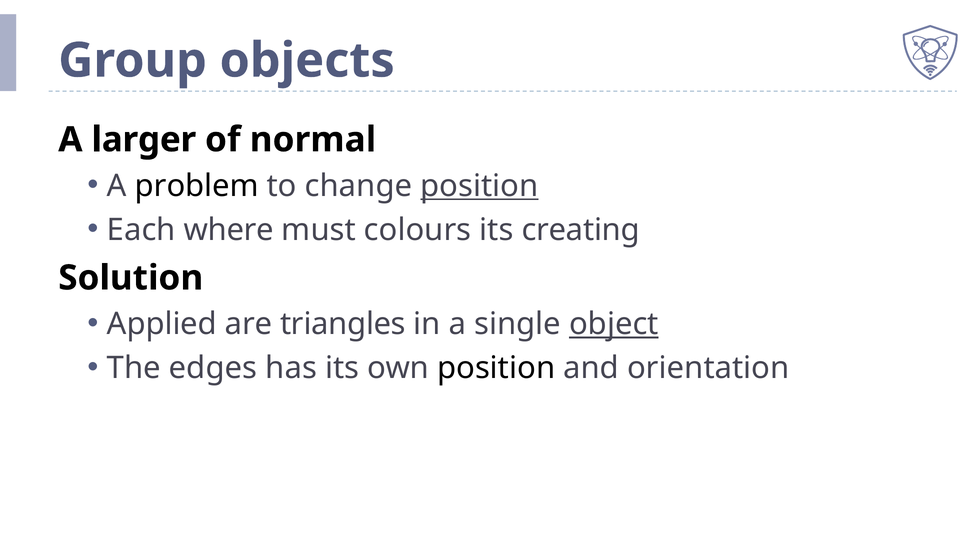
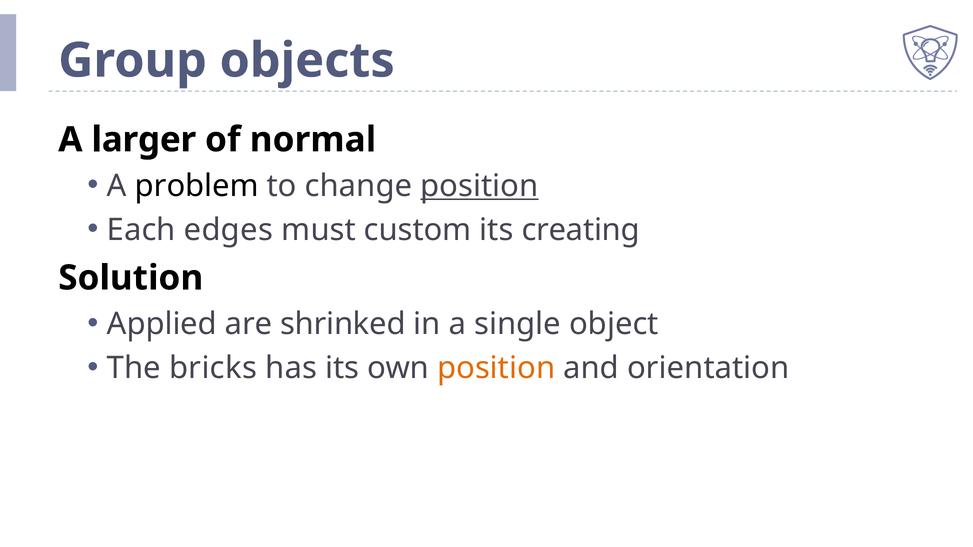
where: where -> edges (228, 230)
colours: colours -> custom (418, 230)
triangles: triangles -> shrinked (343, 324)
object underline: present -> none (614, 324)
edges: edges -> bricks (213, 368)
position colour: black -> orange (496, 368)
